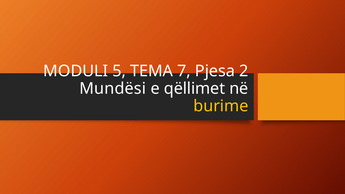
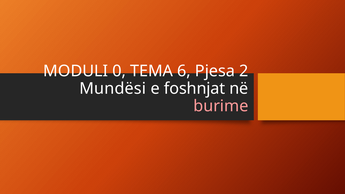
5: 5 -> 0 (119, 71)
7: 7 -> 6 (184, 71)
qëllimet: qëllimet -> foshnjat (195, 89)
burime colour: yellow -> pink (221, 106)
